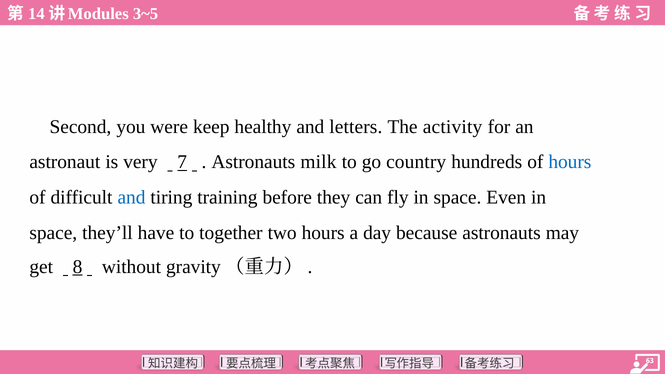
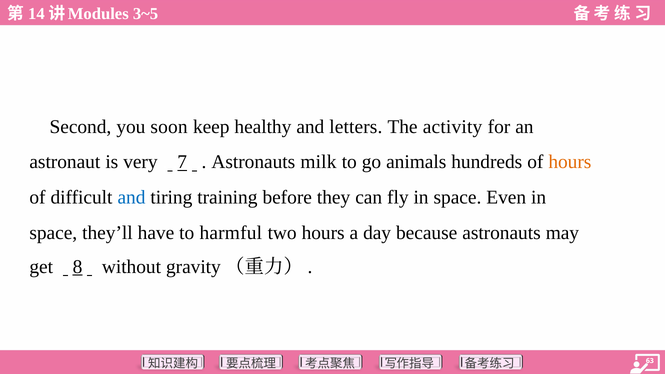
were: were -> soon (169, 127)
country: country -> animals (416, 162)
hours colour: blue -> orange (570, 162)
together: together -> harmful (231, 233)
